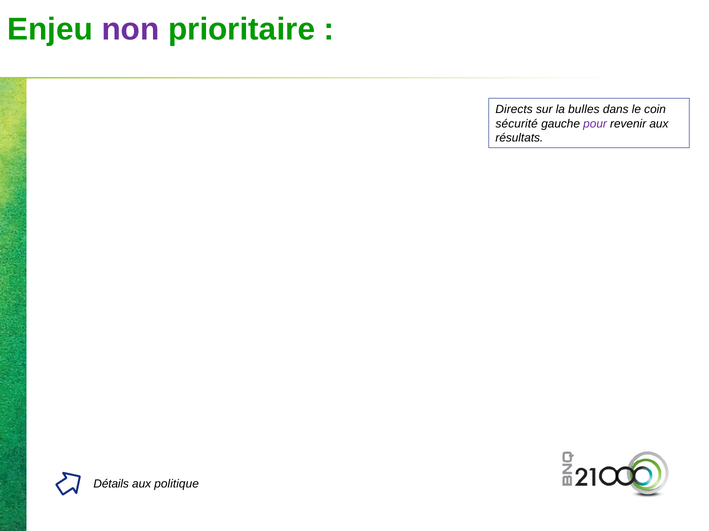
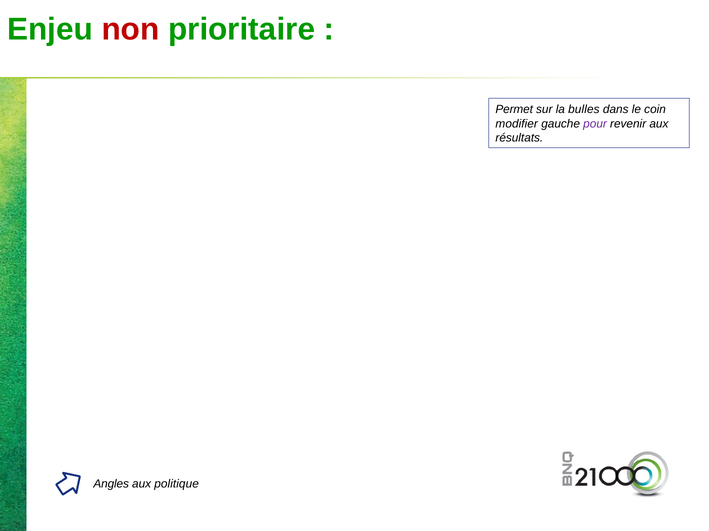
non colour: purple -> red (130, 29)
Directs: Directs -> Permet (514, 110)
sécurité: sécurité -> modifier (517, 124)
Détails: Détails -> Angles (111, 485)
